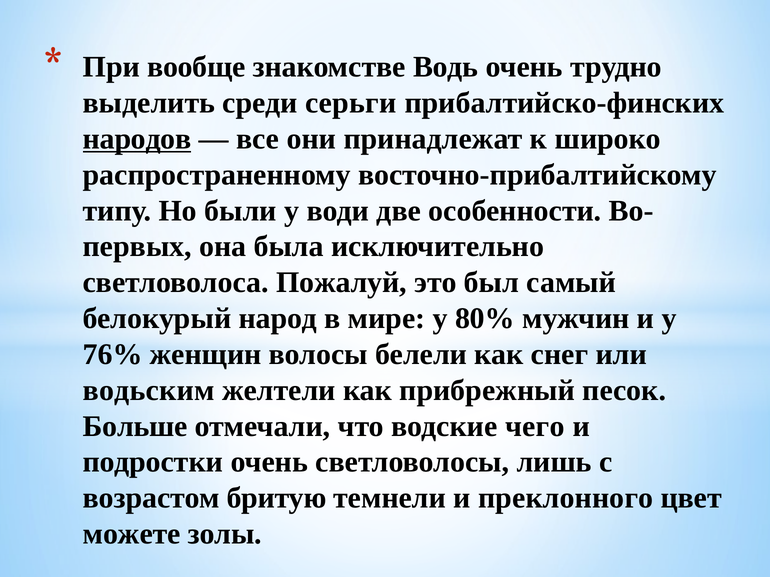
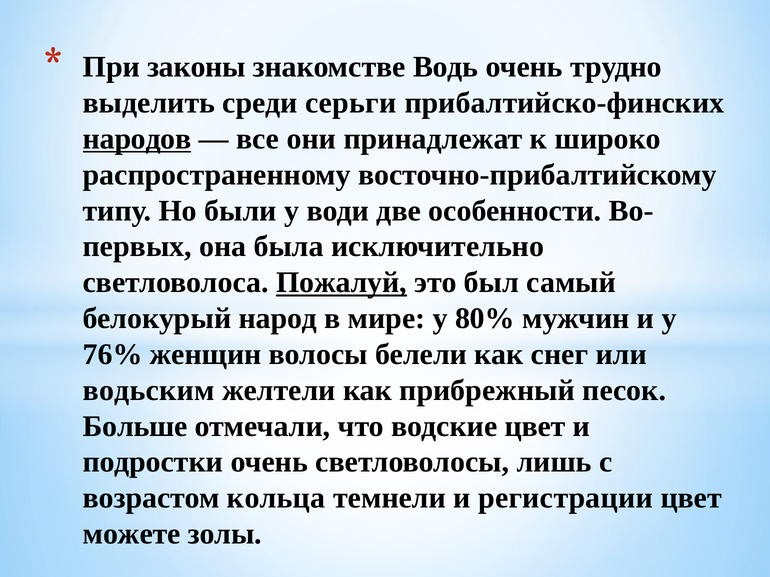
вообще: вообще -> законы (196, 67)
Пожалуй underline: none -> present (341, 283)
водские чего: чего -> цвет (535, 427)
бритую: бритую -> кольца (276, 498)
преклонного: преклонного -> регистрации (566, 498)
